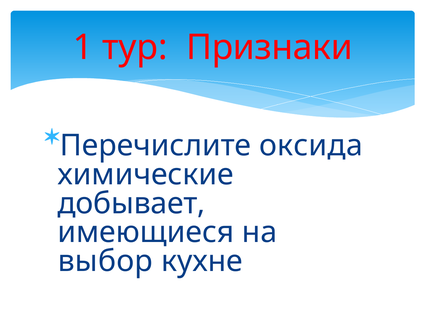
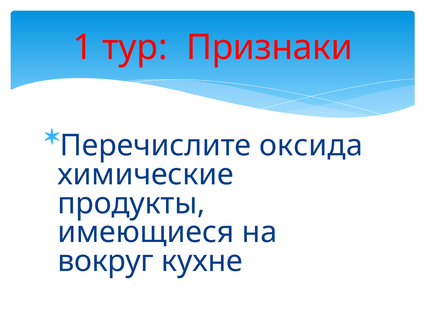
добывает: добывает -> продукты (131, 203)
выбор: выбор -> вокруг (106, 261)
